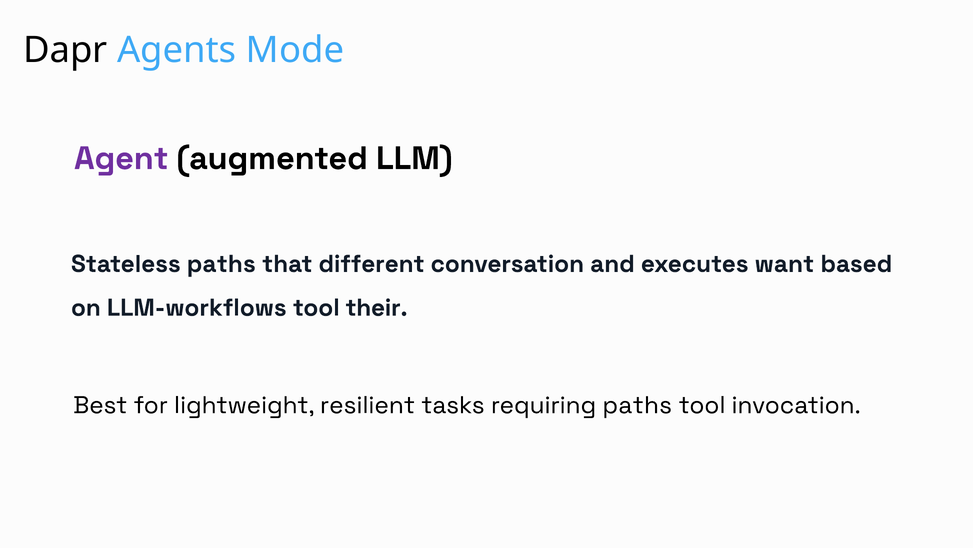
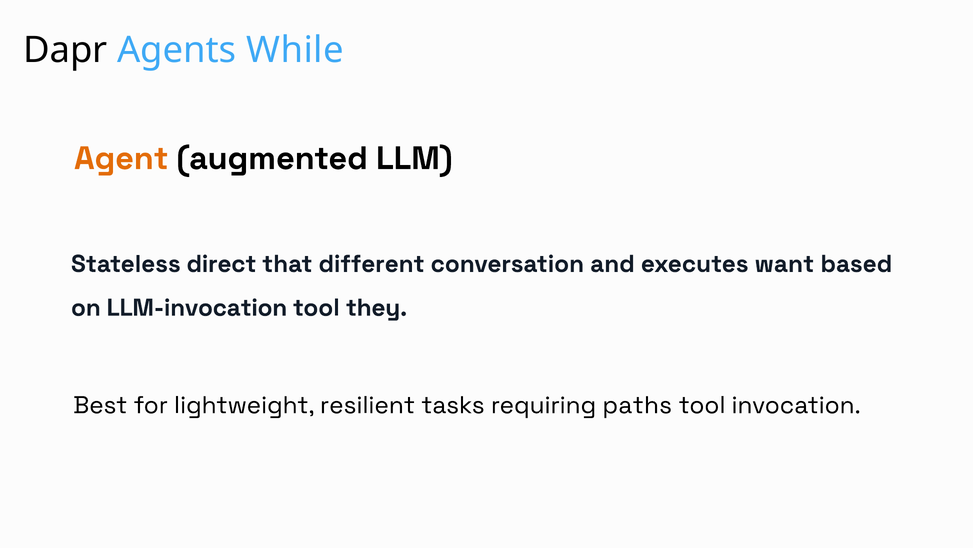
Mode: Mode -> While (295, 50)
Agent colour: purple -> orange (121, 158)
Stateless paths: paths -> direct (221, 264)
LLM-workflows: LLM-workflows -> LLM-invocation (197, 307)
their: their -> they (377, 307)
